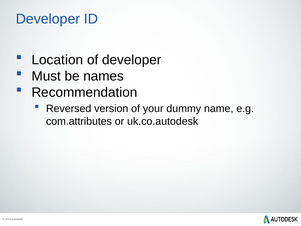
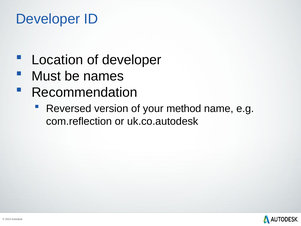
dummy: dummy -> method (184, 109)
com.attributes: com.attributes -> com.reflection (79, 121)
